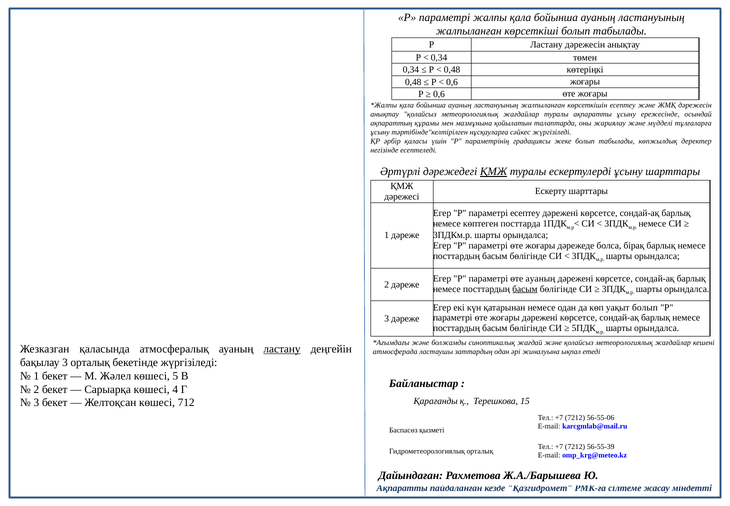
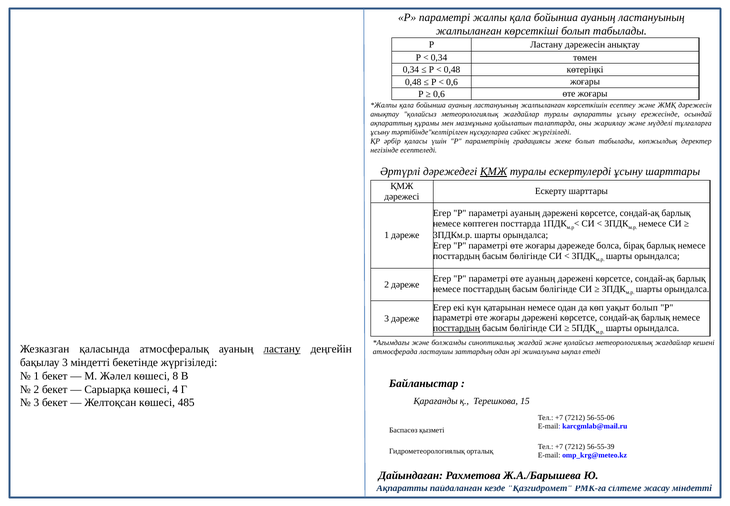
параметрі есептеу: есептеу -> ауаның (525, 213)
басым underline: present -> none (525, 289)
посттардың underline: none -> present (456, 328)
3 орталық: орталық -> міндетті (90, 362)
5: 5 -> 8 (175, 375)
712: 712 -> 485 (186, 402)
